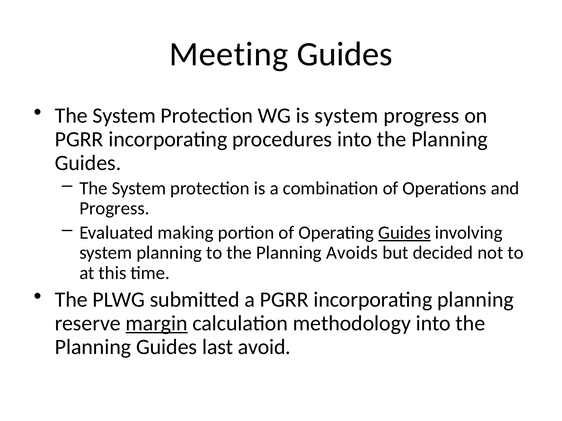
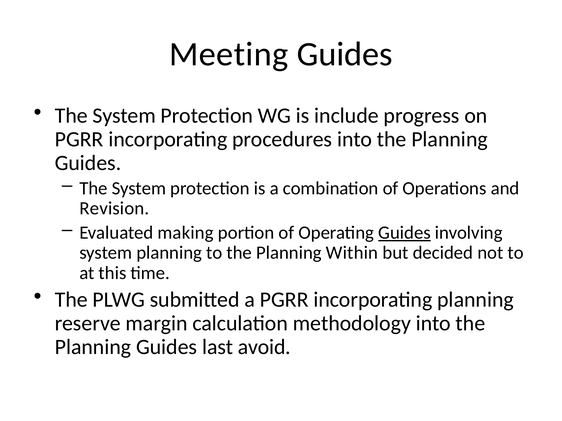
is system: system -> include (347, 116)
Progress: Progress -> Revision (114, 209)
Avoids: Avoids -> Within (352, 253)
margin underline: present -> none (157, 324)
